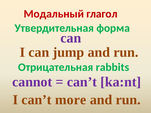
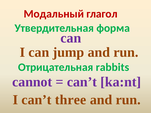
more: more -> three (71, 100)
